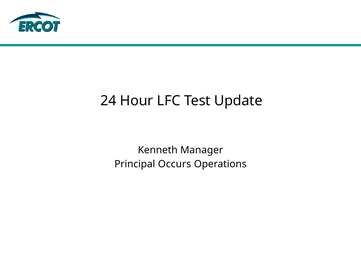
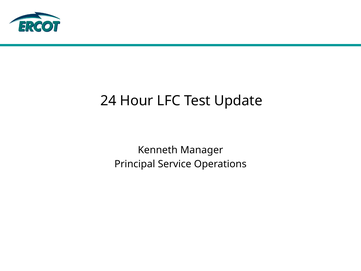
Occurs: Occurs -> Service (175, 164)
